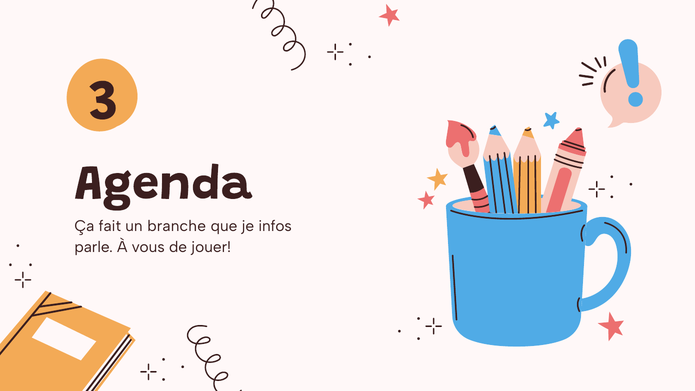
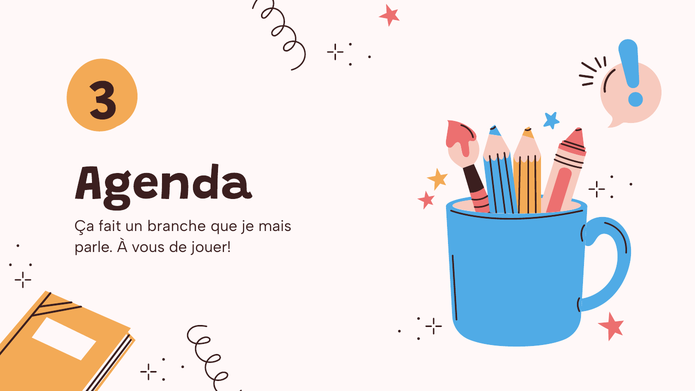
infos: infos -> mais (275, 226)
